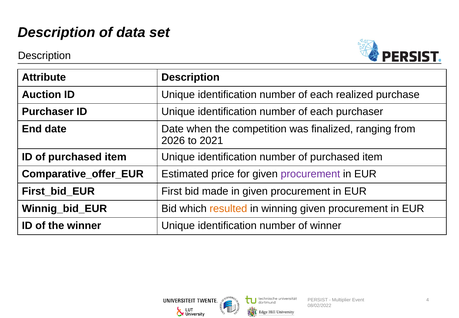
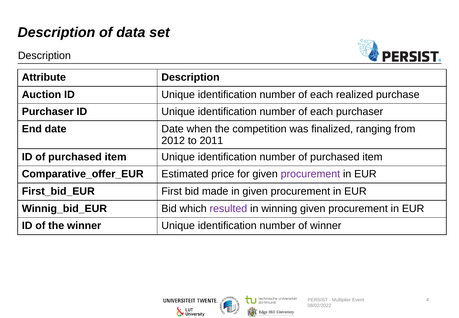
2026: 2026 -> 2012 (173, 141)
2021: 2021 -> 2011 (211, 141)
resulted colour: orange -> purple (228, 208)
